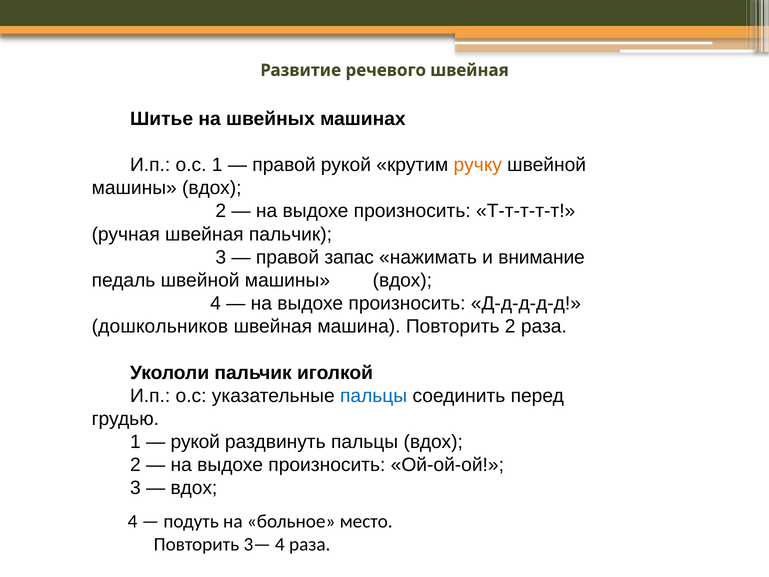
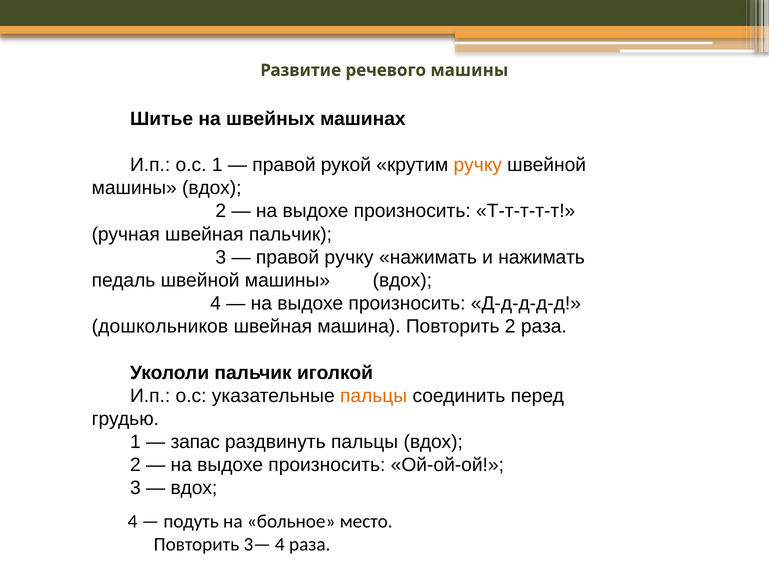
речевого швейная: швейная -> машины (469, 70)
правой запас: запас -> ручку (349, 257)
и внимание: внимание -> нажимать (542, 257)
пальцы colour: blue -> orange (374, 396)
рукой: рукой -> запас (195, 442)
